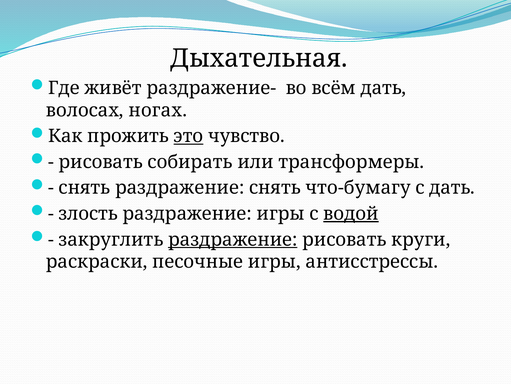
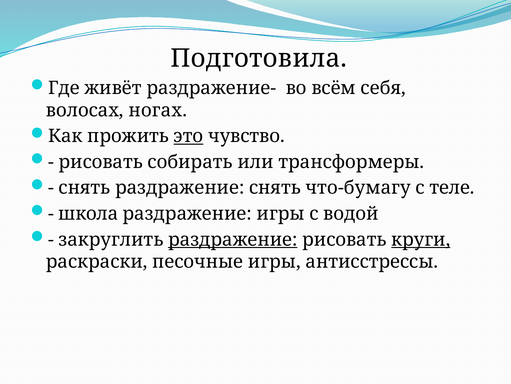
Дыхательная: Дыхательная -> Подготовила (259, 58)
всём дать: дать -> себя (383, 88)
с дать: дать -> теле (452, 187)
злость: злость -> школа (88, 213)
водой underline: present -> none (351, 213)
круги underline: none -> present (421, 239)
